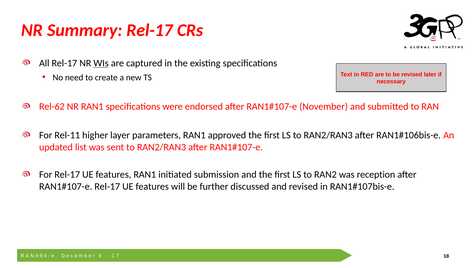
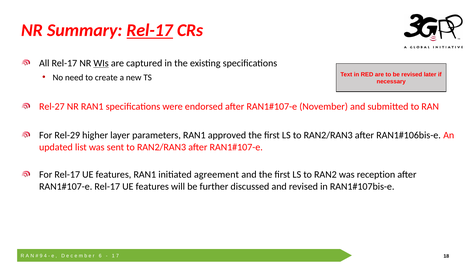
Rel-17 underline: none -> present (150, 30)
Rel-62: Rel-62 -> Rel-27 (52, 107)
Rel-11: Rel-11 -> Rel-29 (67, 135)
submission: submission -> agreement (216, 174)
